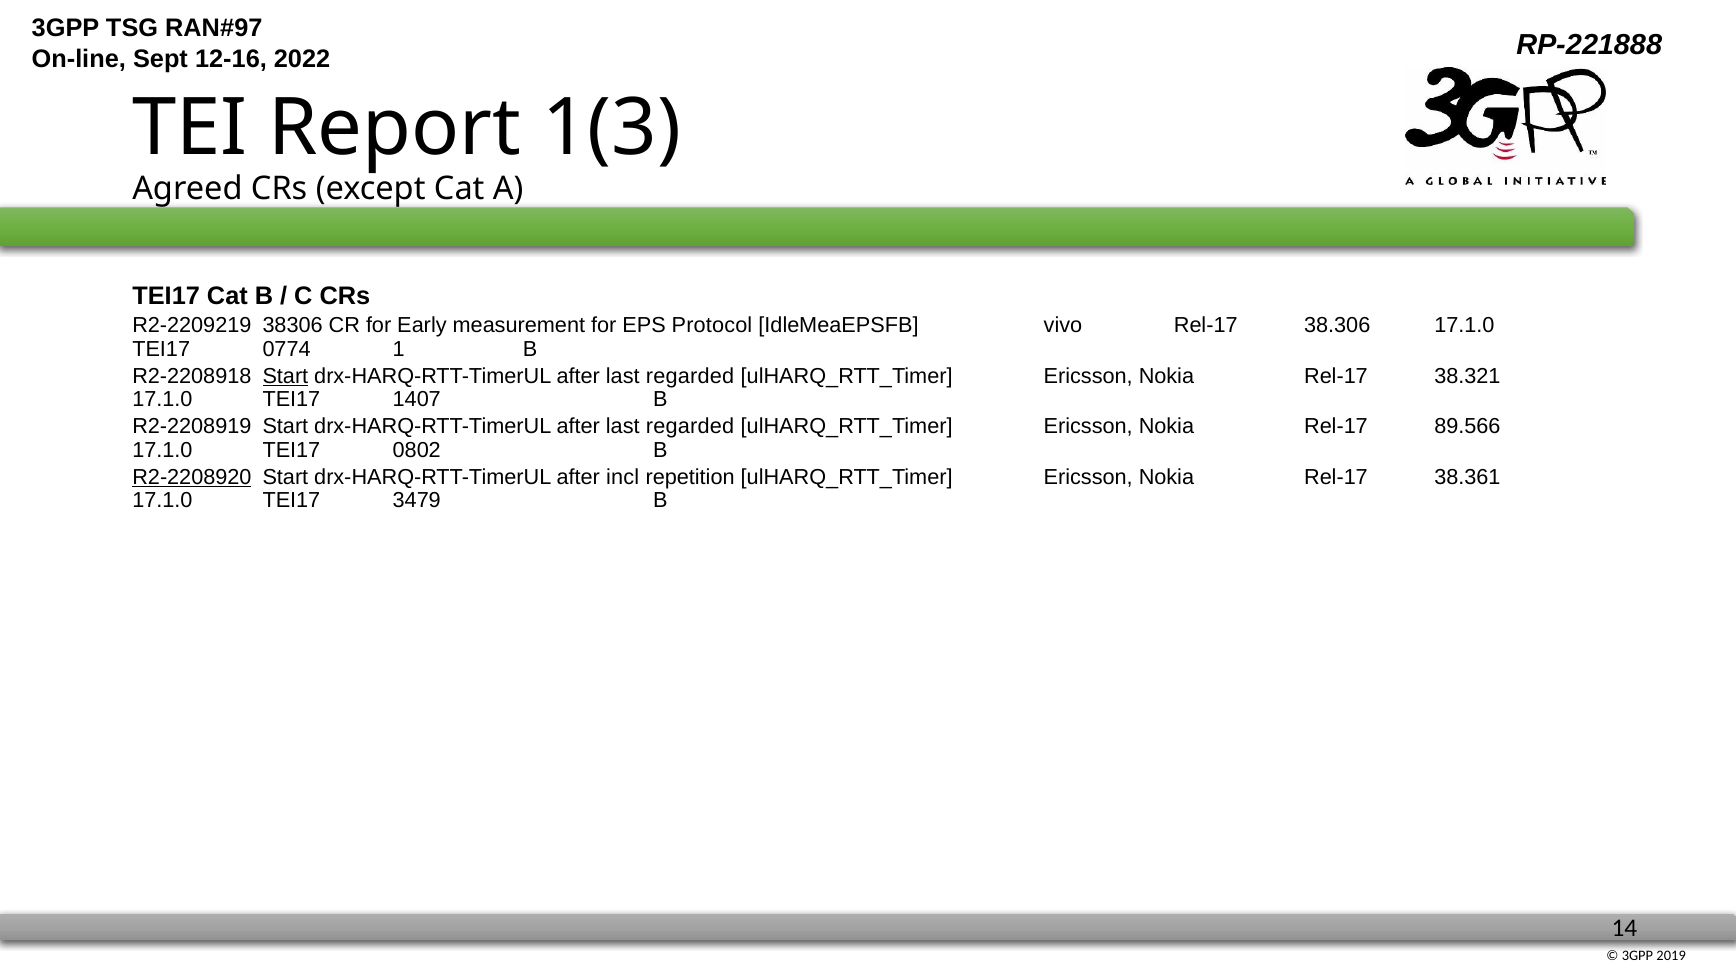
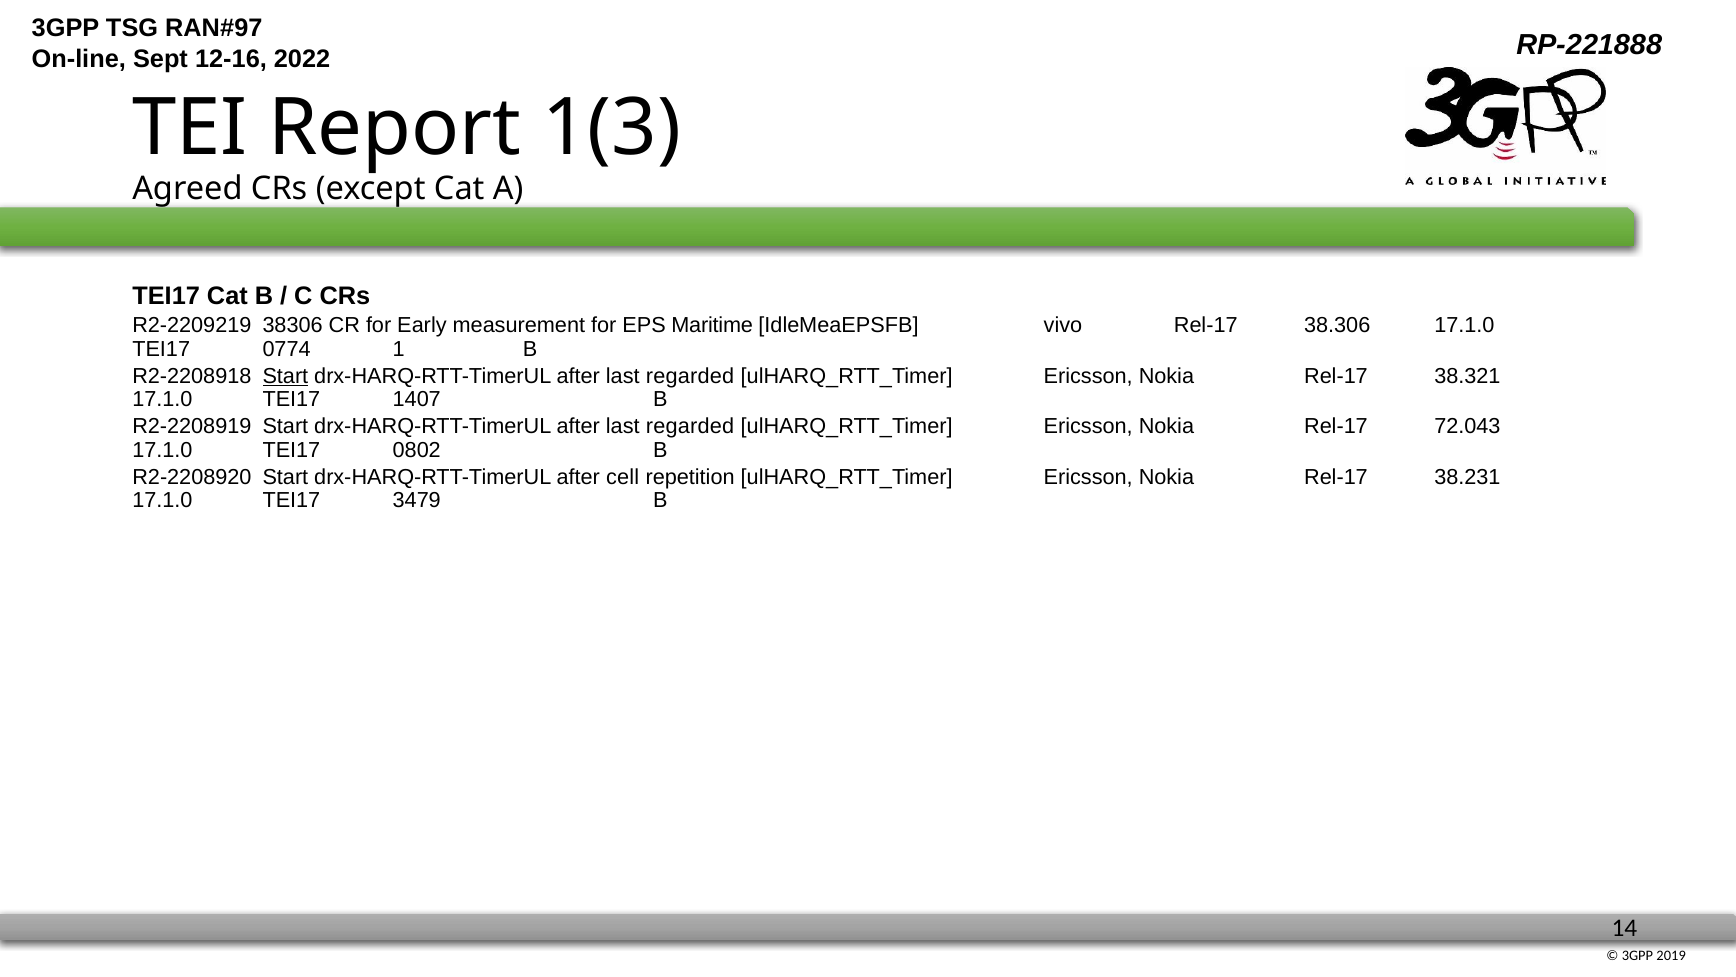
Protocol: Protocol -> Maritime (712, 325)
89.566: 89.566 -> 72.043 (1467, 426)
R2-2208920 underline: present -> none (192, 477)
incl: incl -> cell (623, 477)
38.361: 38.361 -> 38.231 (1467, 477)
